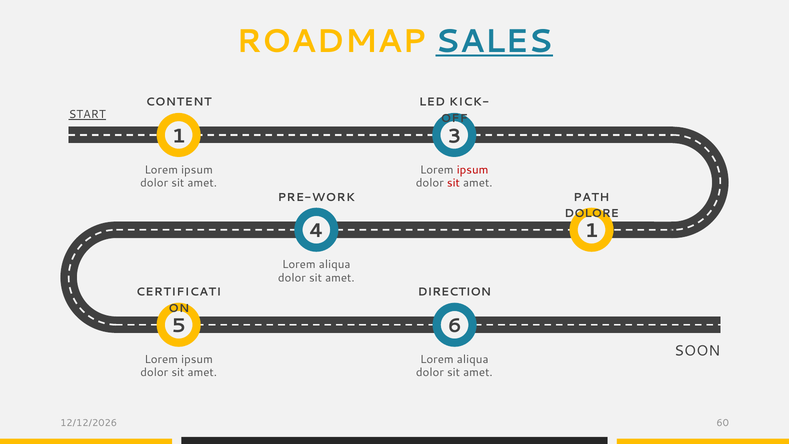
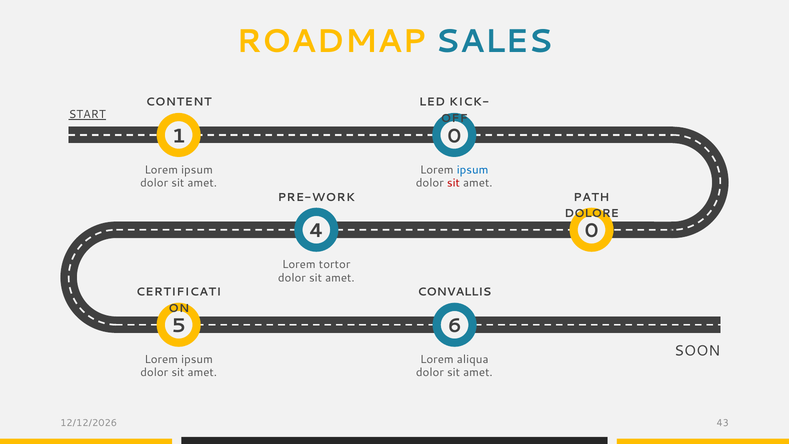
SALES underline: present -> none (494, 41)
1 3: 3 -> 0 (454, 136)
ipsum colour: red -> blue (473, 170)
4 1: 1 -> 0 (592, 231)
aliqua: aliqua -> tortor (335, 265)
DIRECTION: DIRECTION -> CONVALLIS (454, 292)
60: 60 -> 43 (723, 423)
